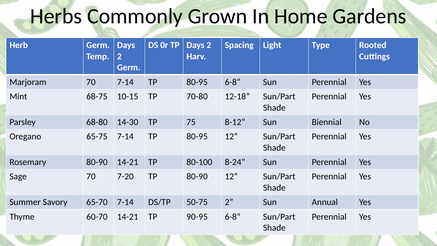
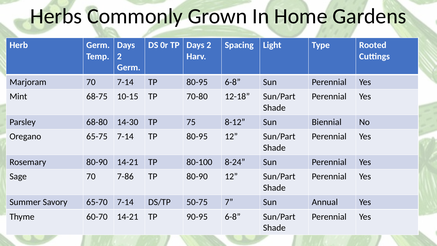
7-20: 7-20 -> 7-86 (125, 176)
50-75 2: 2 -> 7 (229, 202)
